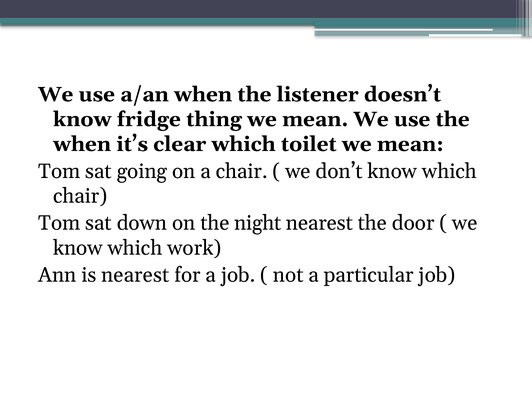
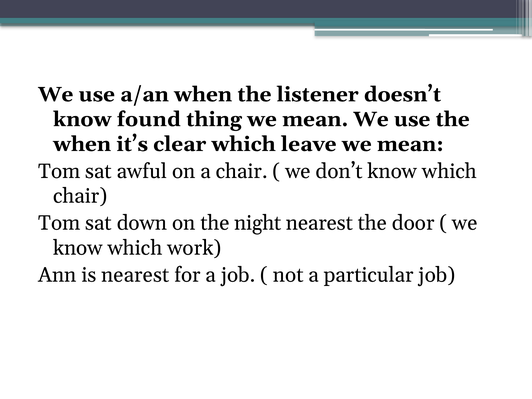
fridge: fridge -> found (149, 119)
toilet: toilet -> leave (309, 144)
going: going -> awful (142, 171)
